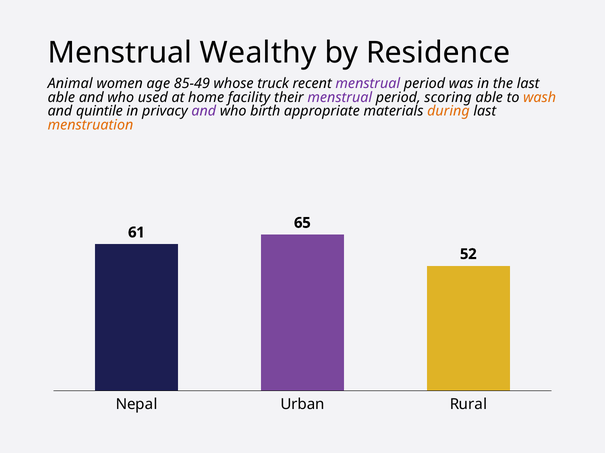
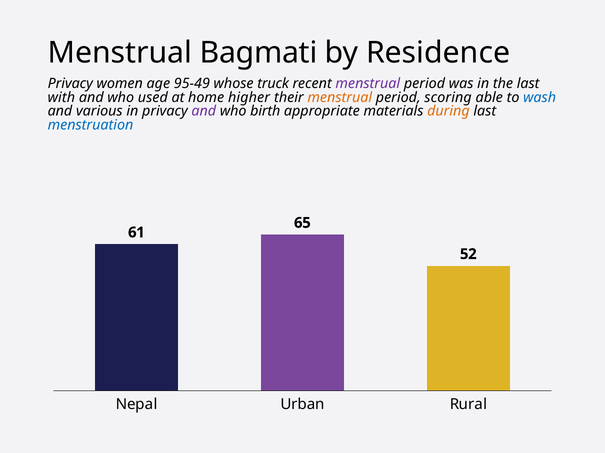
Wealthy: Wealthy -> Bagmati (259, 53)
Animal: Animal -> Privacy (70, 84)
85-49: 85-49 -> 95-49 (192, 84)
able: able -> with (61, 98)
facility: facility -> higher (249, 98)
menstrual colour: purple -> orange (340, 98)
wash colour: orange -> blue (540, 98)
quintile: quintile -> various (99, 111)
menstruation colour: orange -> blue (90, 125)
